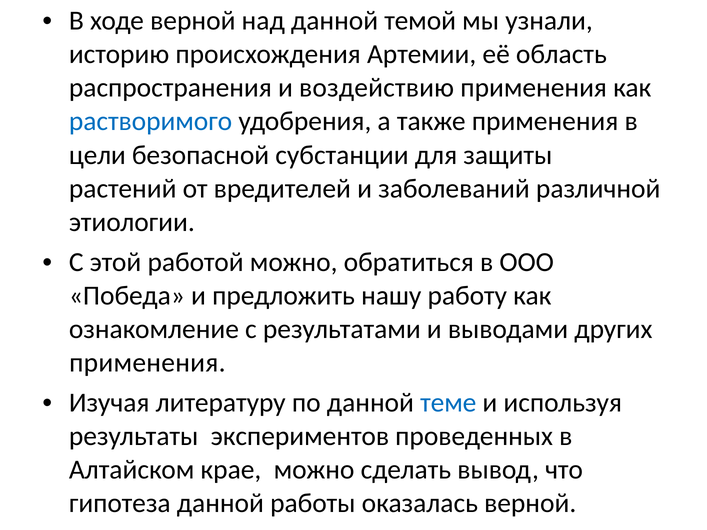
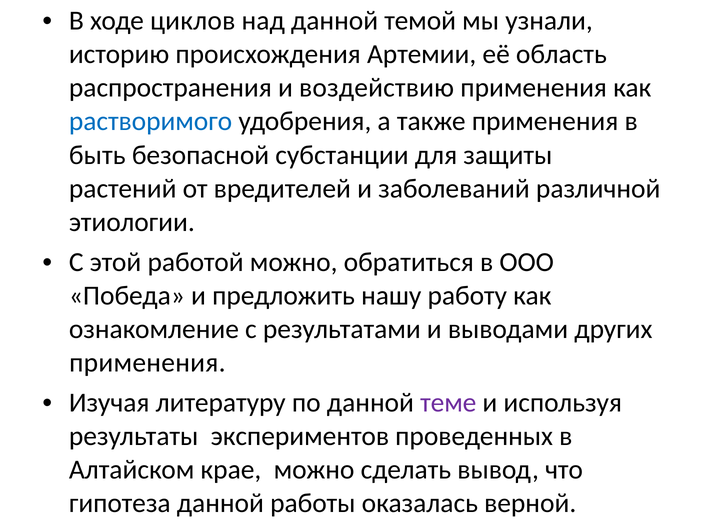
ходе верной: верной -> циклов (193, 21)
цели: цели -> быть (97, 155)
теме colour: blue -> purple (448, 403)
